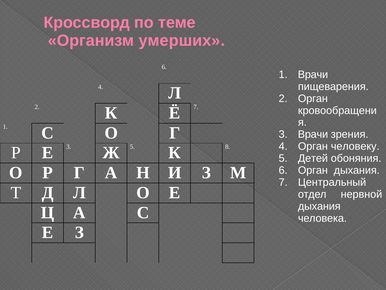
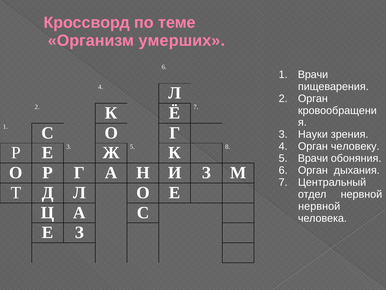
3 Врачи: Врачи -> Науки (313, 134)
5 Детей: Детей -> Врачи (313, 158)
дыхания: дыхания -> нервной (319, 206)
